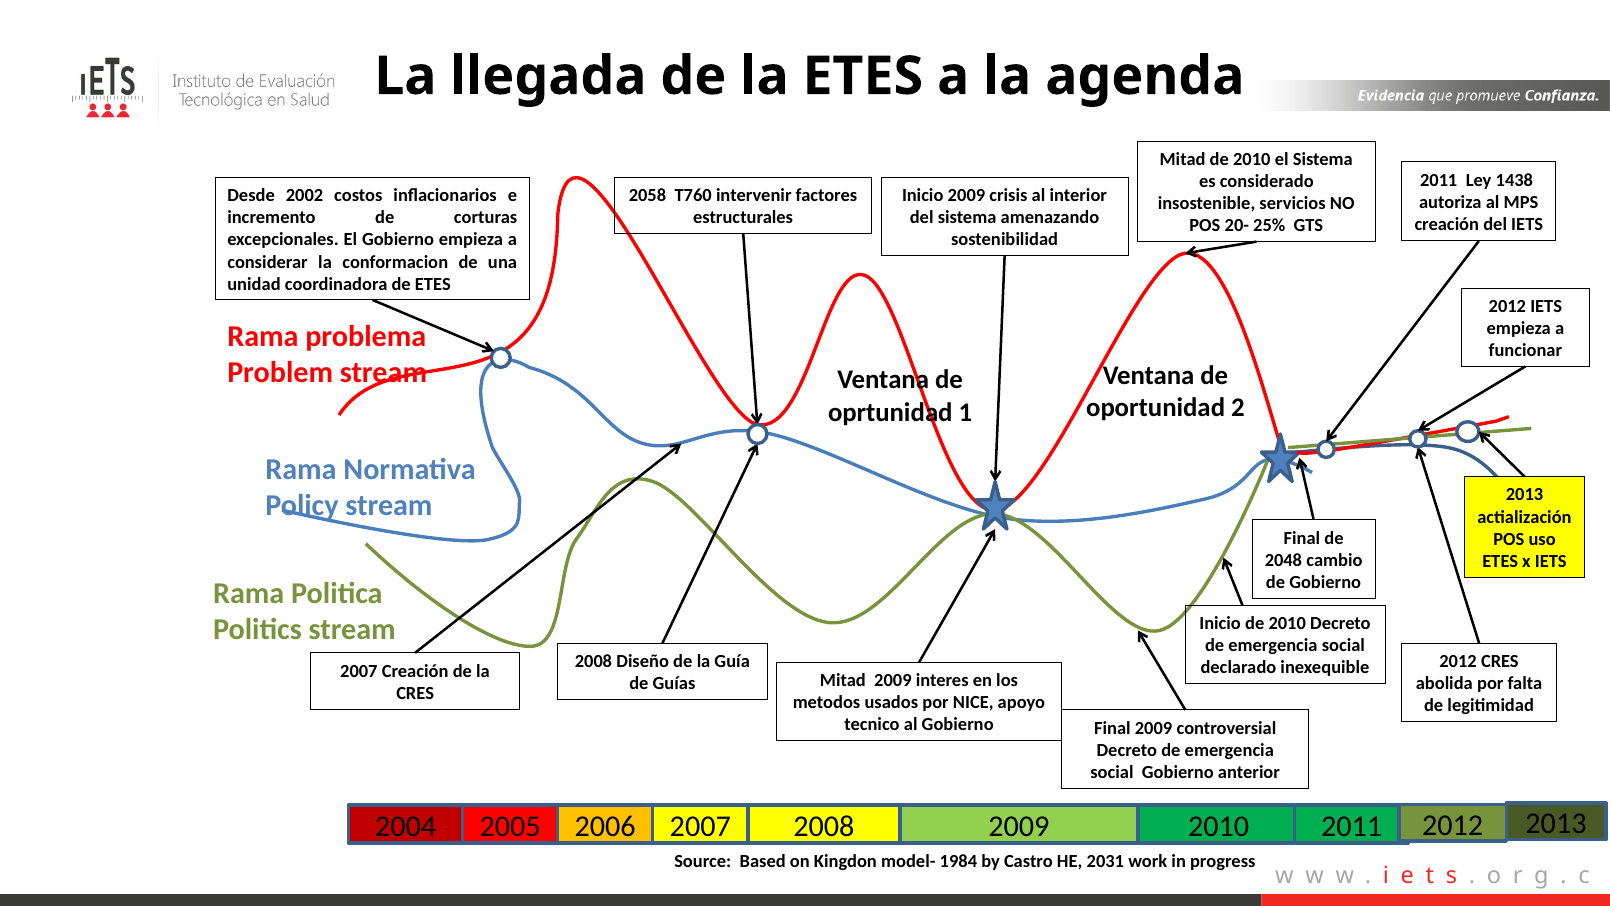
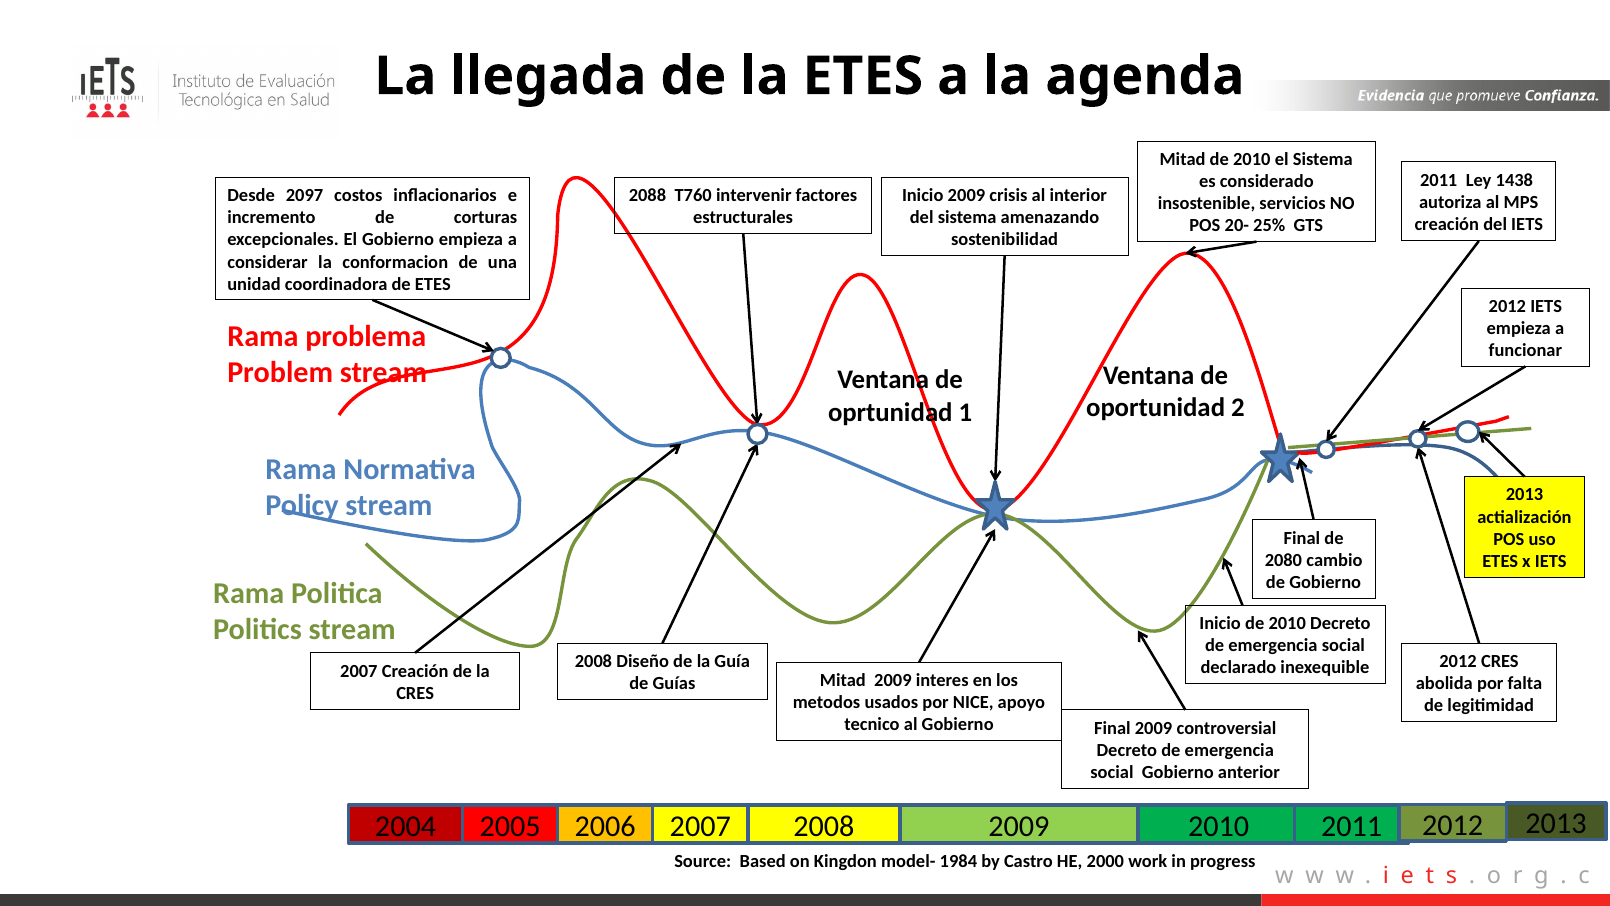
2002: 2002 -> 2097 (305, 195)
2058: 2058 -> 2088 (647, 195)
2048: 2048 -> 2080 (1283, 560)
2031: 2031 -> 2000 (1105, 861)
